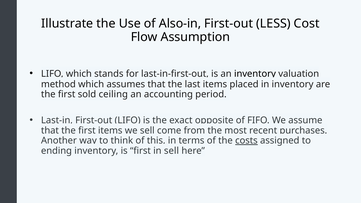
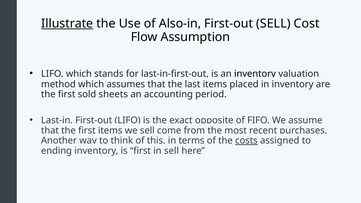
Illustrate underline: none -> present (67, 24)
First-out LESS: LESS -> SELL (273, 24)
ceiling: ceiling -> sheets (113, 94)
